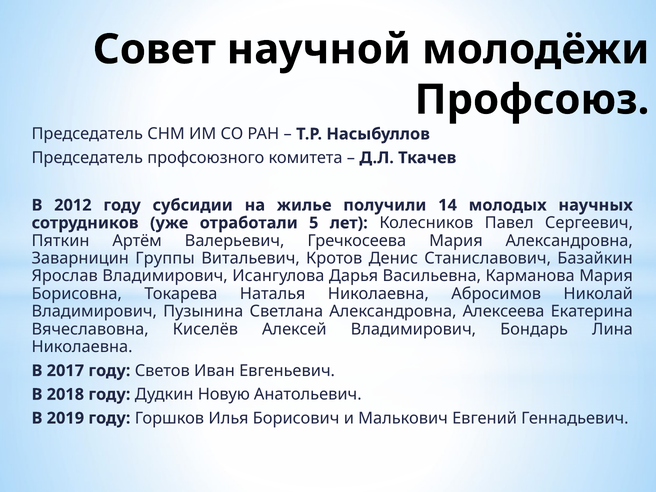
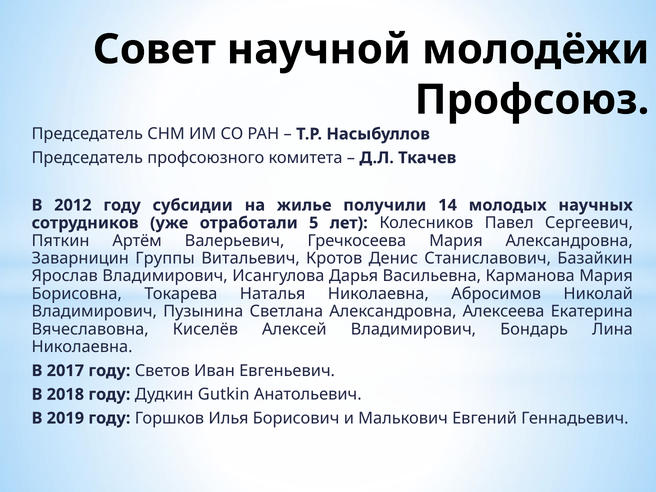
Новую: Новую -> Gutkin (224, 394)
